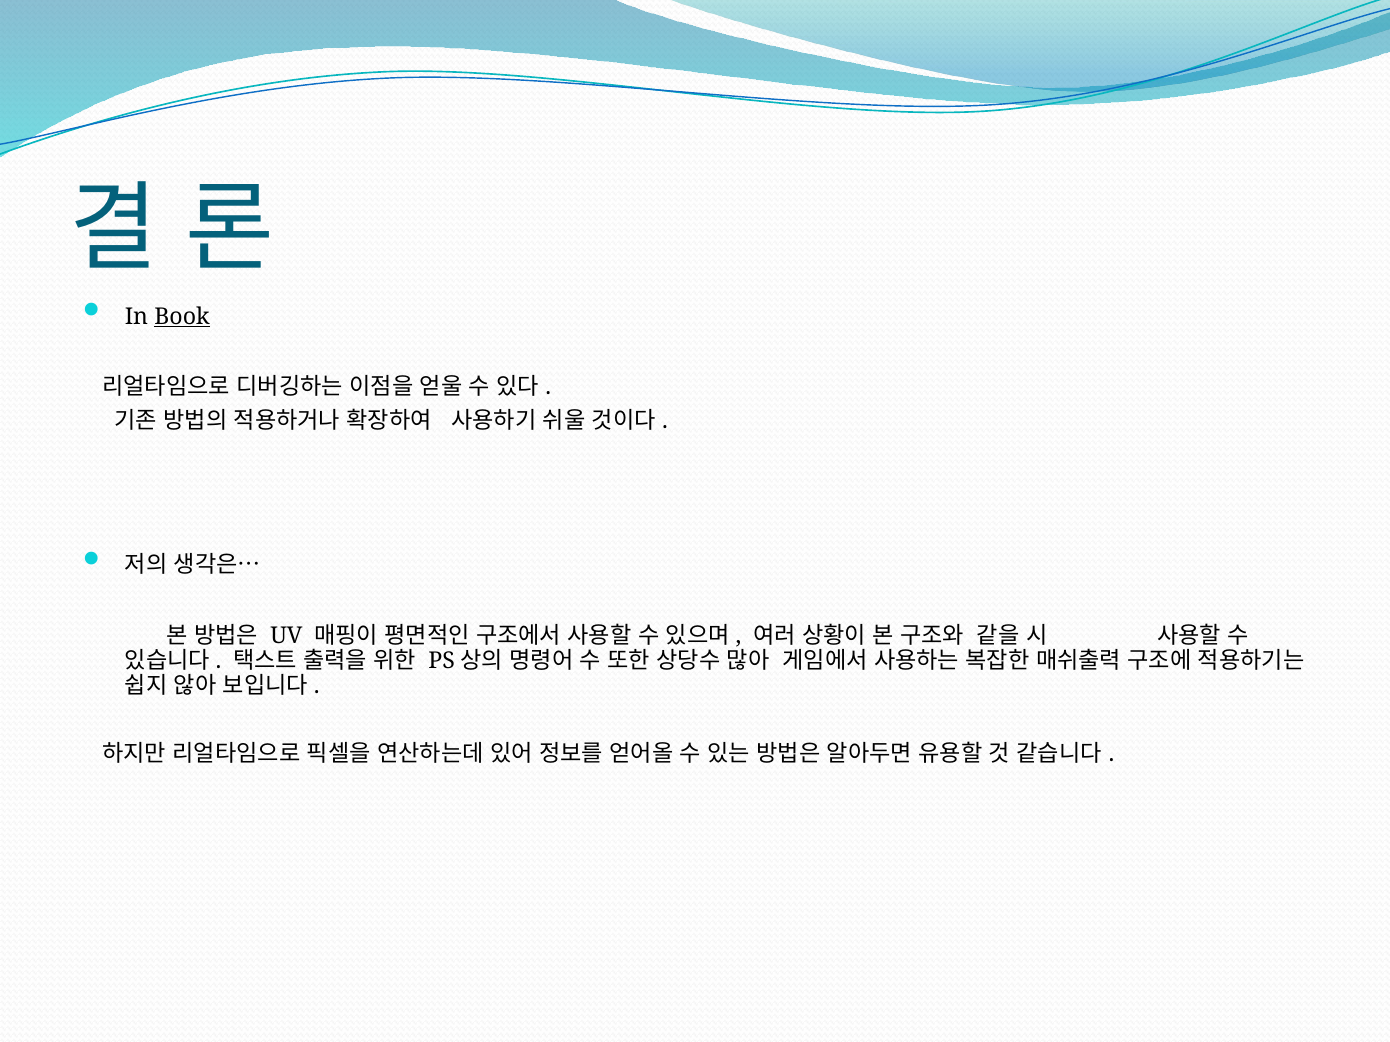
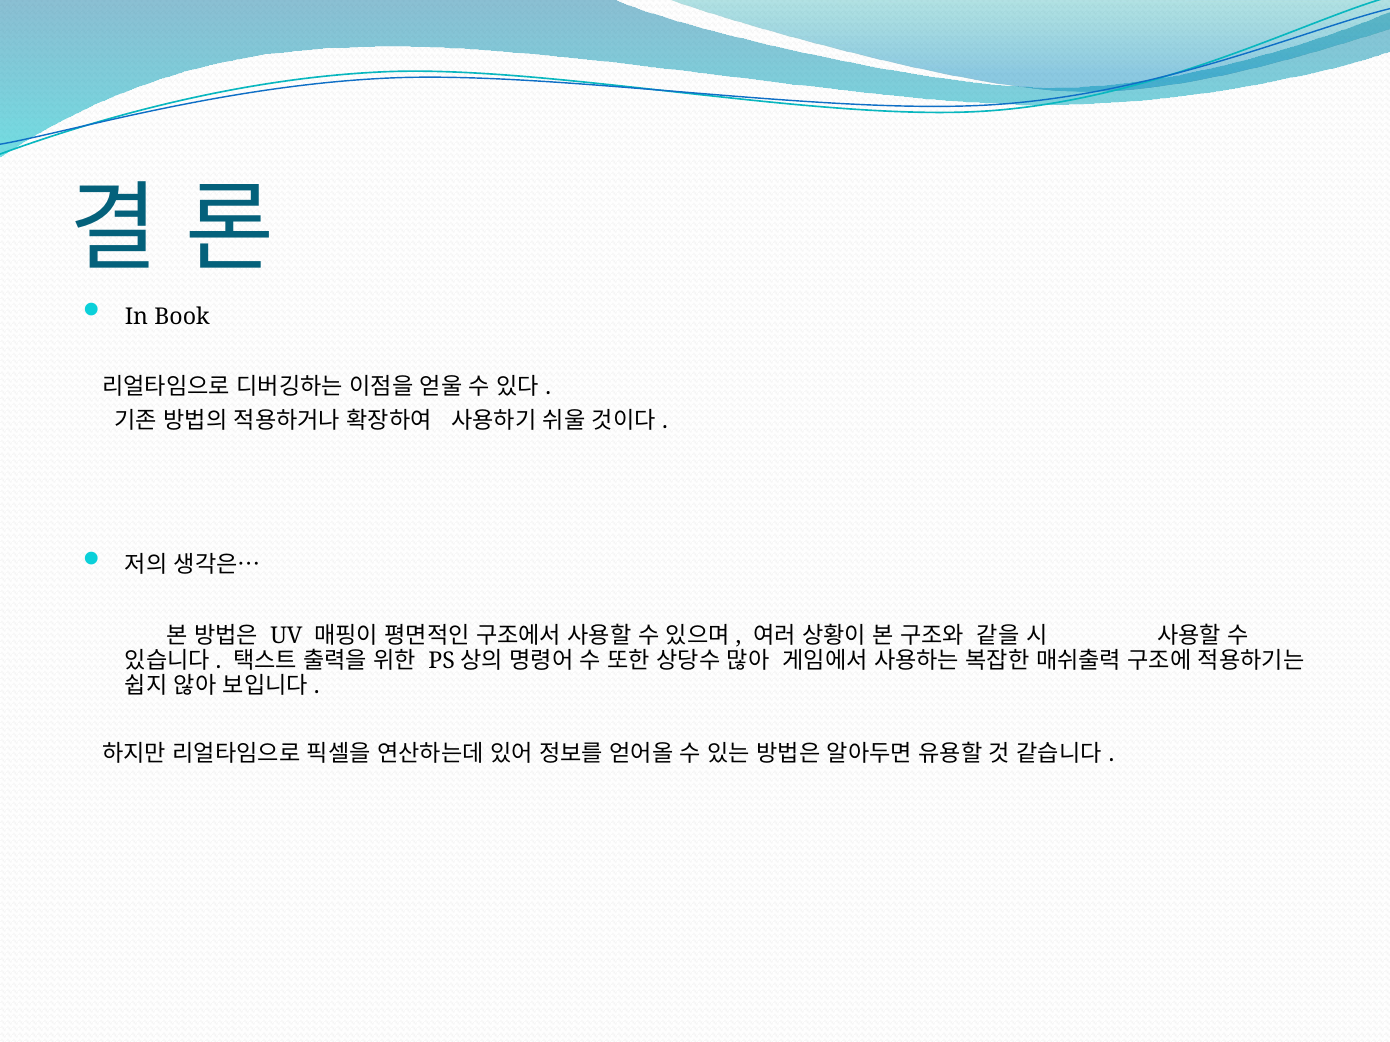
Book underline: present -> none (182, 317)
